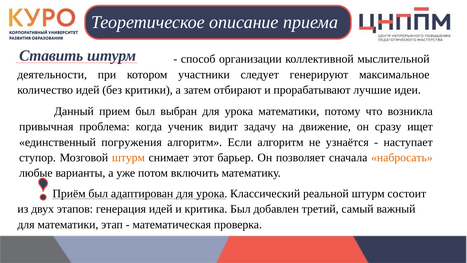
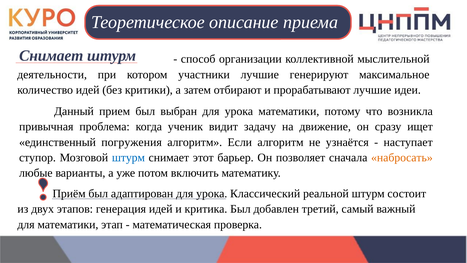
Ставить: Ставить -> Снимает (51, 56)
участники следует: следует -> лучшие (260, 74)
штурм colour: orange -> blue (128, 157)
